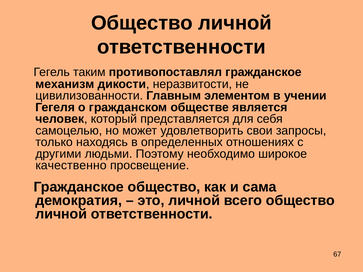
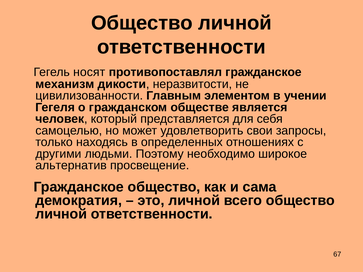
таким: таким -> носят (89, 72)
качественно: качественно -> альтернатив (71, 166)
